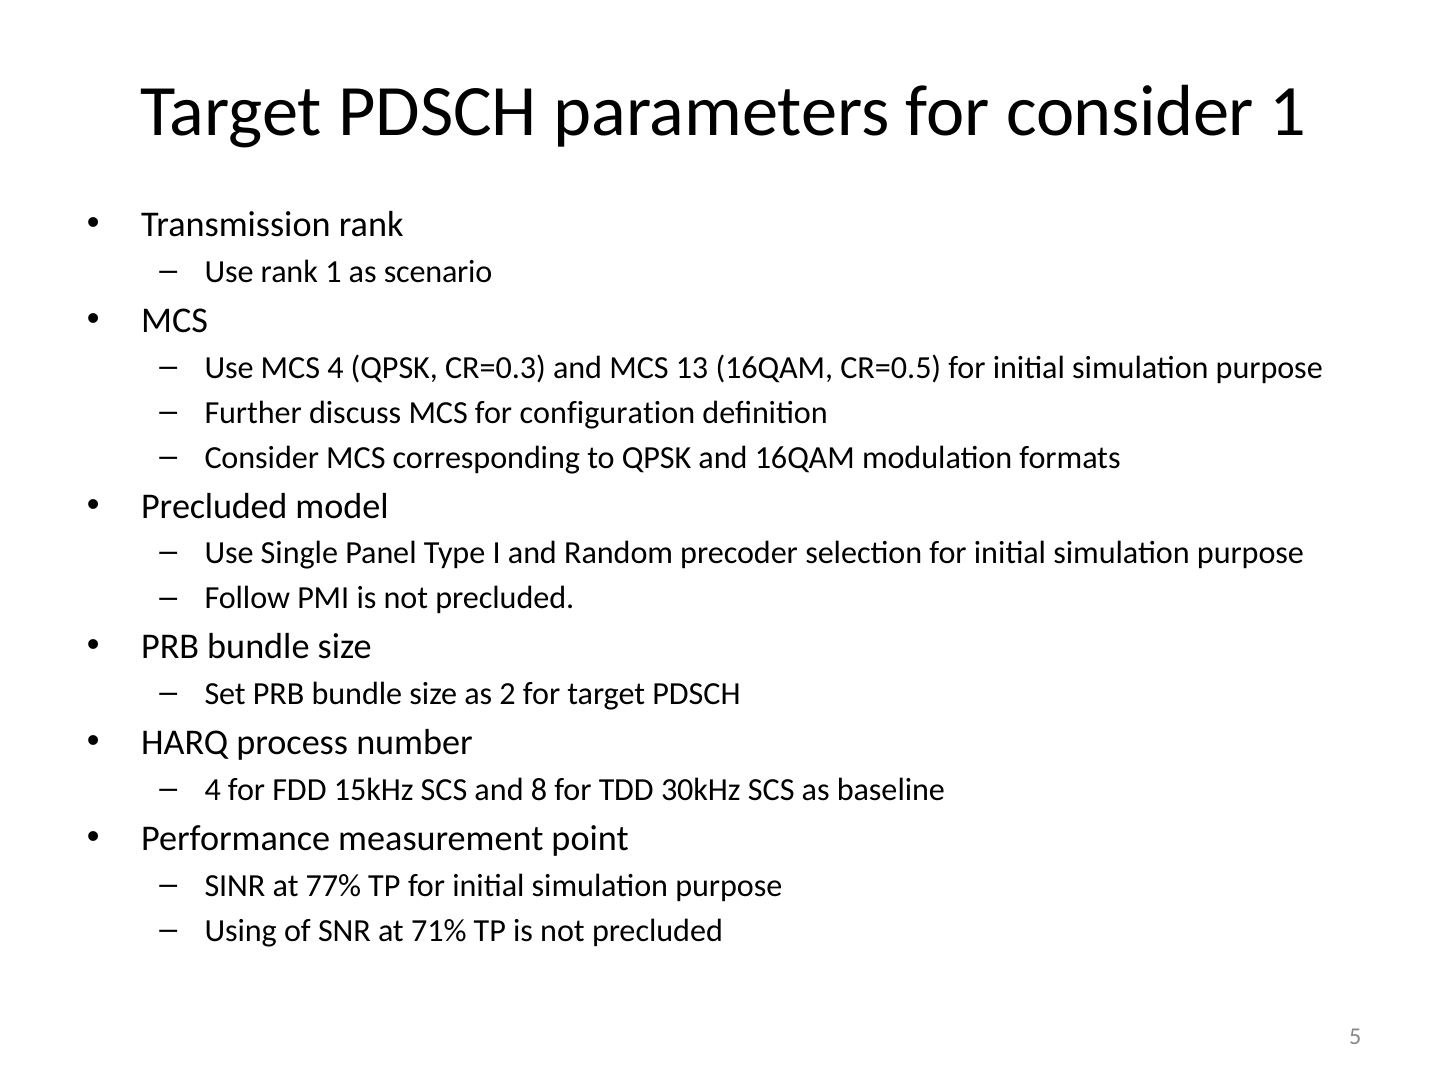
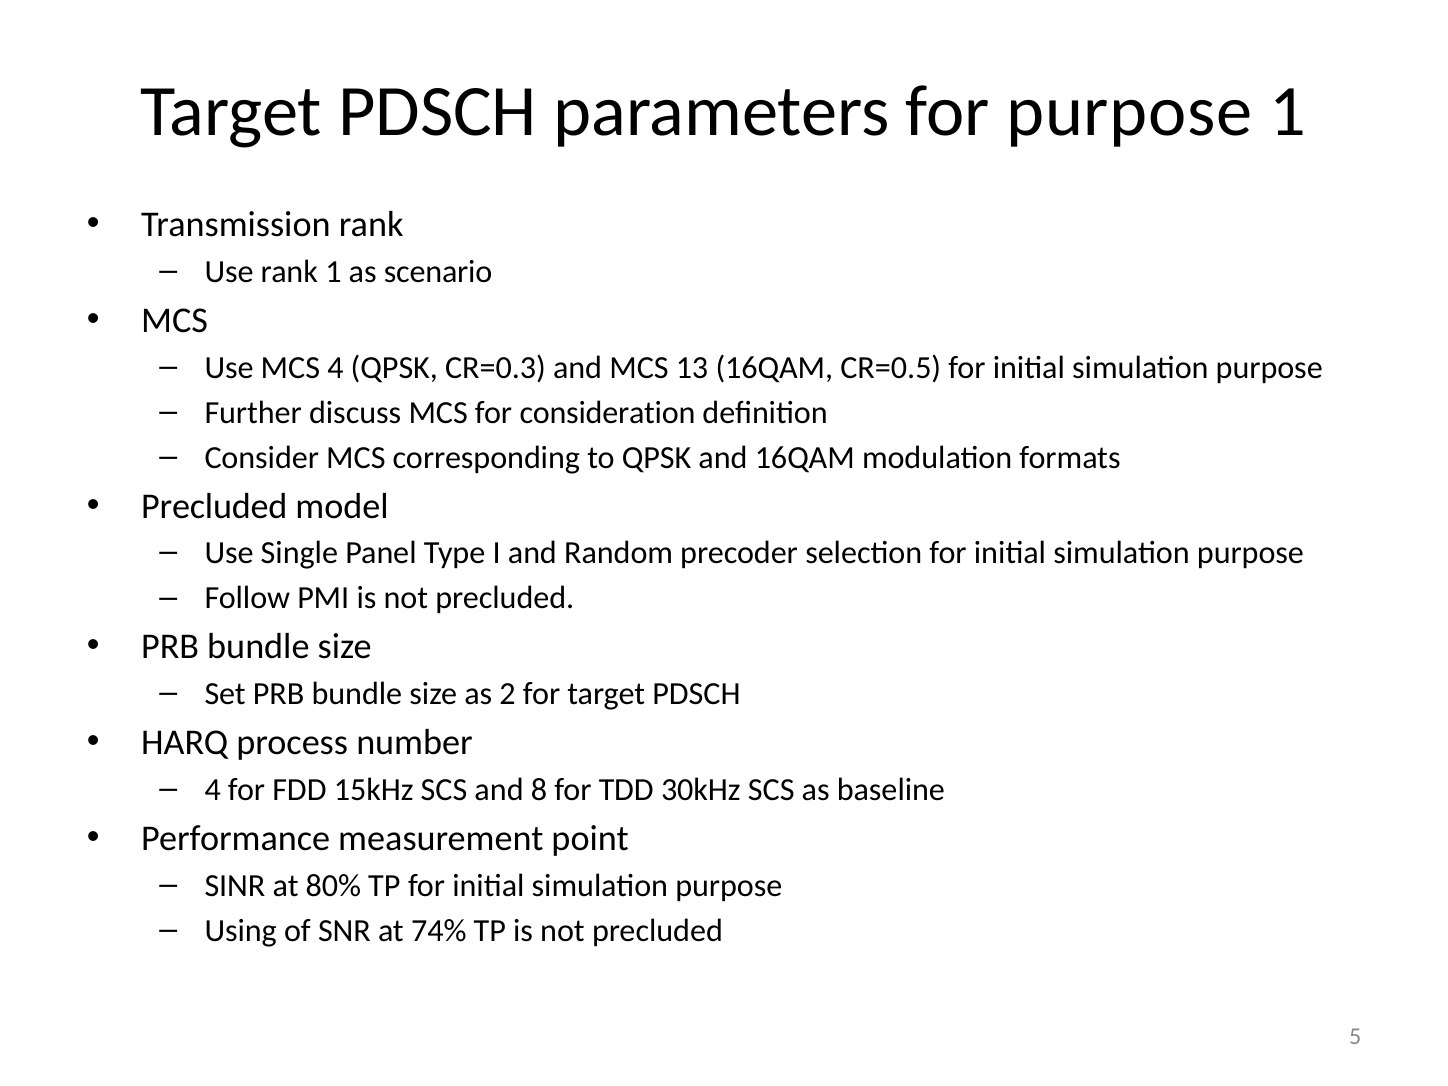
for consider: consider -> purpose (1129, 111)
configuration: configuration -> consideration (607, 413)
77%: 77% -> 80% (333, 885)
71%: 71% -> 74% (439, 930)
